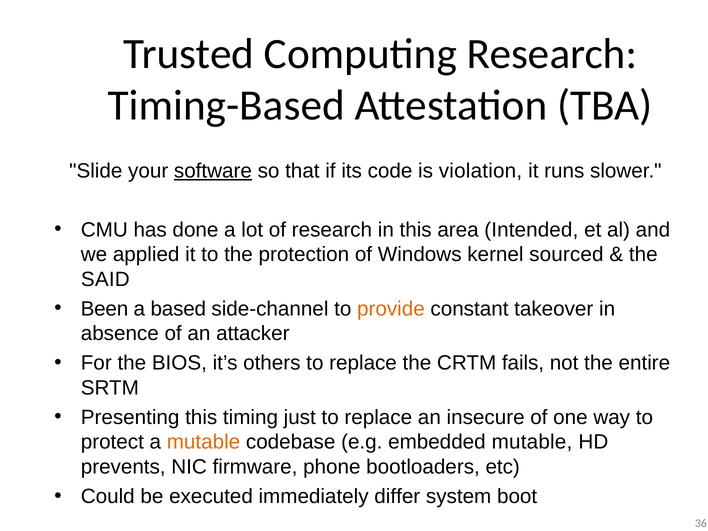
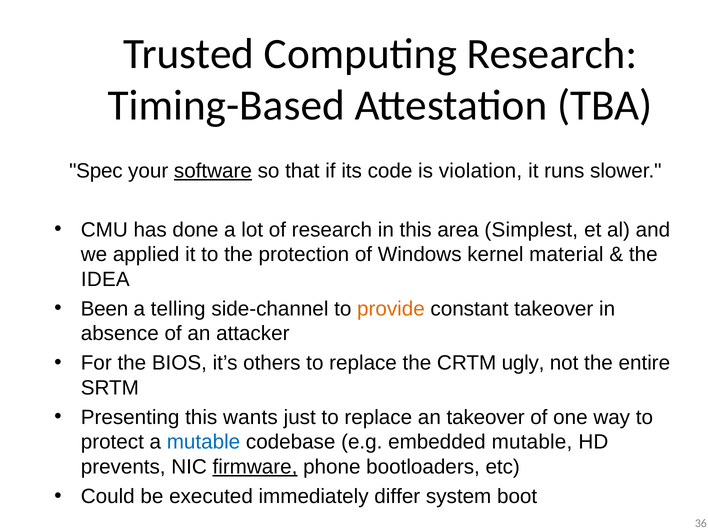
Slide: Slide -> Spec (96, 171)
Intended: Intended -> Simplest (531, 230)
sourced: sourced -> material (566, 255)
SAID: SAID -> IDEA (105, 279)
based: based -> telling (178, 309)
fails: fails -> ugly (523, 363)
timing: timing -> wants (250, 417)
an insecure: insecure -> takeover (486, 417)
mutable colour: orange -> blue (203, 442)
firmware underline: none -> present (255, 467)
